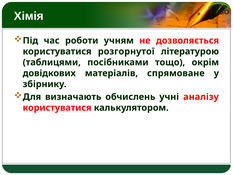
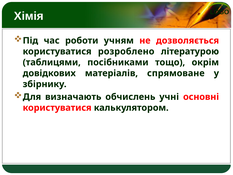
розгорнутої: розгорнутої -> розроблено (126, 51)
аналізу: аналізу -> основні (201, 97)
